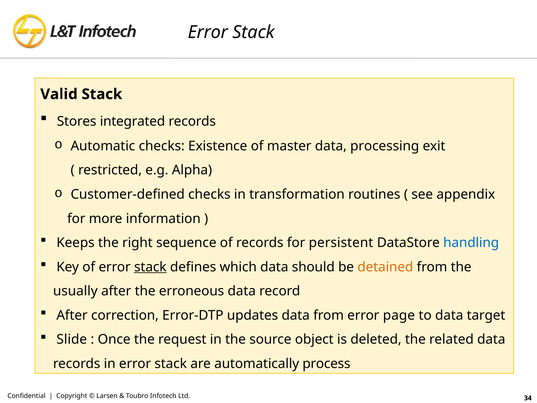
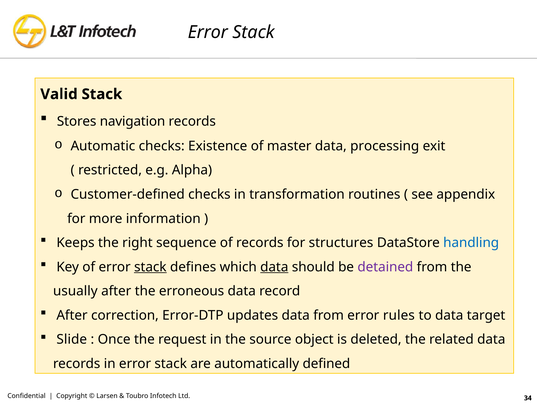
integrated: integrated -> navigation (133, 121)
persistent: persistent -> structures (341, 243)
data underline: none -> present (274, 267)
detained colour: orange -> purple (385, 267)
page: page -> rules (399, 315)
process: process -> defined (326, 363)
